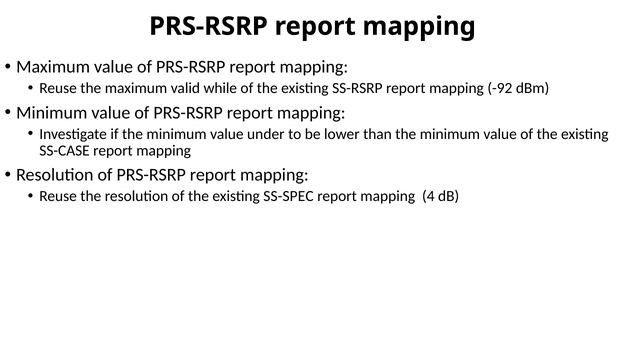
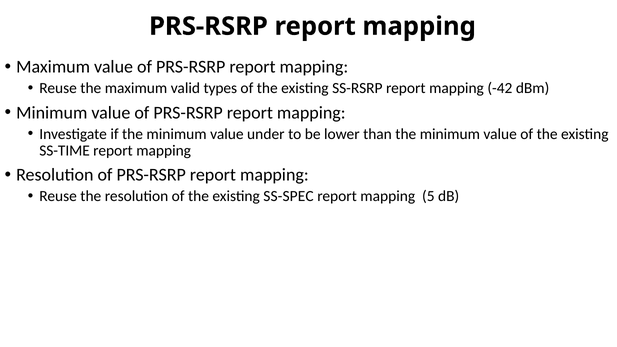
while: while -> types (220, 88)
-92: -92 -> -42 (500, 88)
SS-CASE: SS-CASE -> SS-TIME (65, 151)
4: 4 -> 5 (428, 196)
